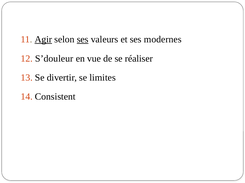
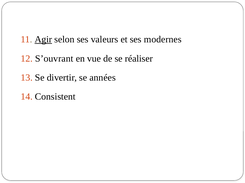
ses underline: present -> none (83, 40)
S’douleur: S’douleur -> S’ouvrant (54, 59)
limites: limites -> années (103, 78)
